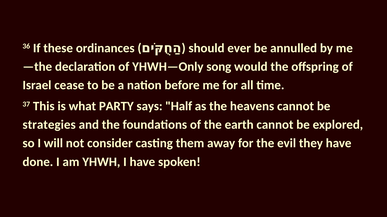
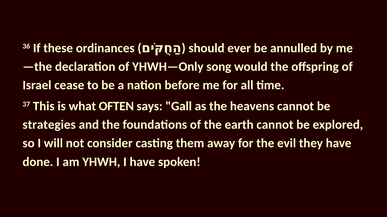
PARTY: PARTY -> OFTEN (116, 107)
Half: Half -> Gall (179, 107)
